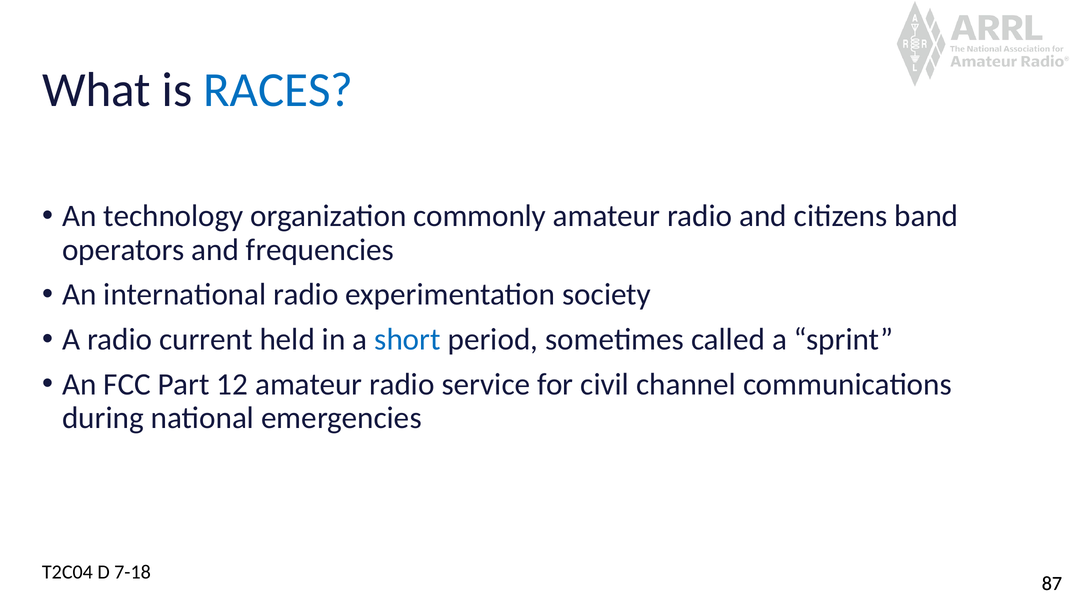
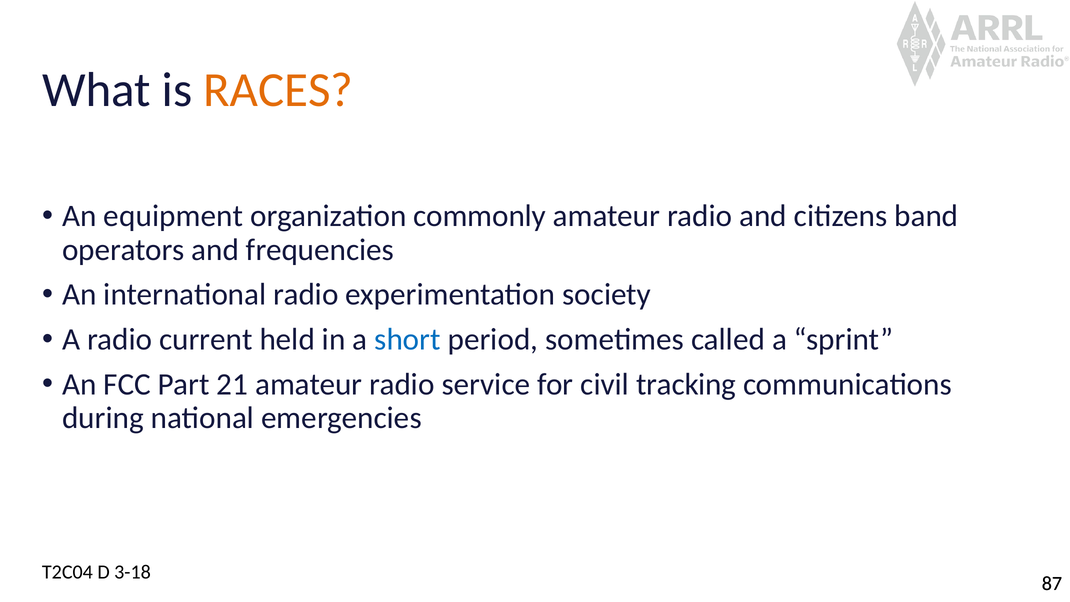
RACES colour: blue -> orange (278, 90)
technology: technology -> equipment (173, 216)
12: 12 -> 21 (232, 384)
channel: channel -> tracking (686, 384)
7-18: 7-18 -> 3-18 (133, 572)
